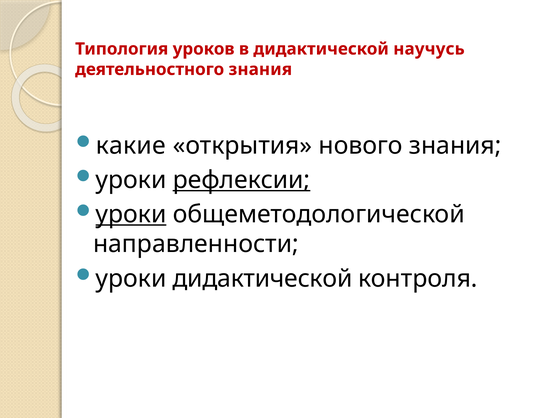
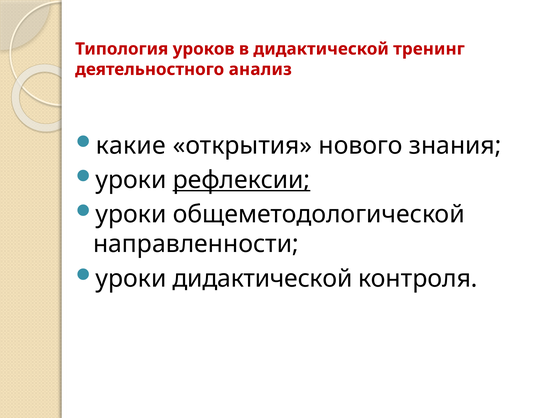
научусь: научусь -> тренинг (429, 49)
деятельностного знания: знания -> анализ (260, 69)
уроки underline: present -> none (131, 214)
